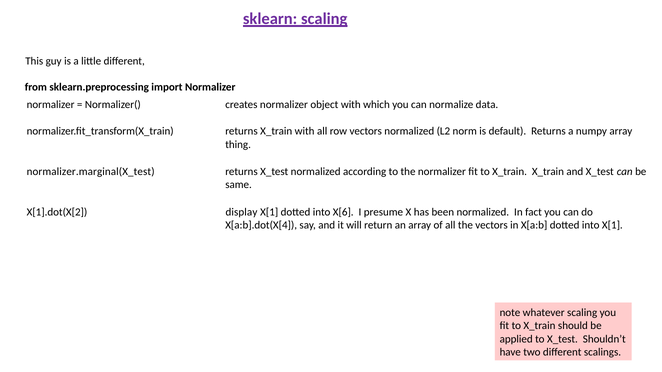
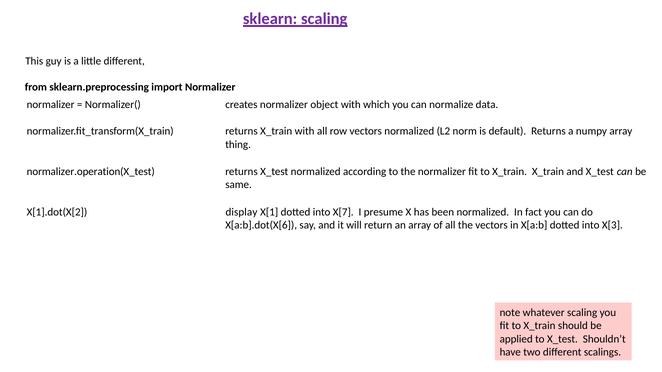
normalizer.marginal(X_test: normalizer.marginal(X_test -> normalizer.operation(X_test (91, 172)
X[6: X[6 -> X[7 (343, 212)
X[a:b].dot(X[4: X[a:b].dot(X[4 -> X[a:b].dot(X[6 (261, 225)
into X[1: X[1 -> X[3 (612, 225)
